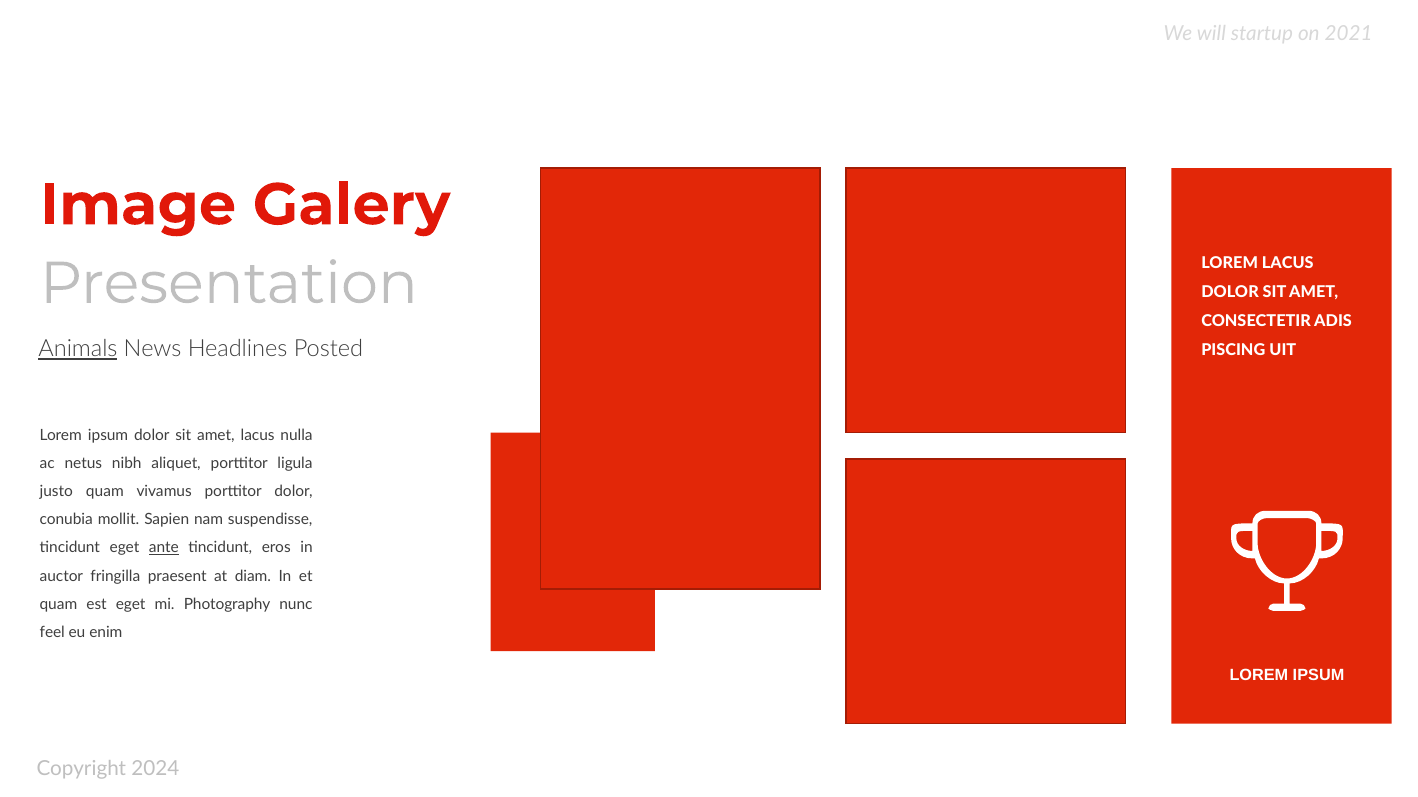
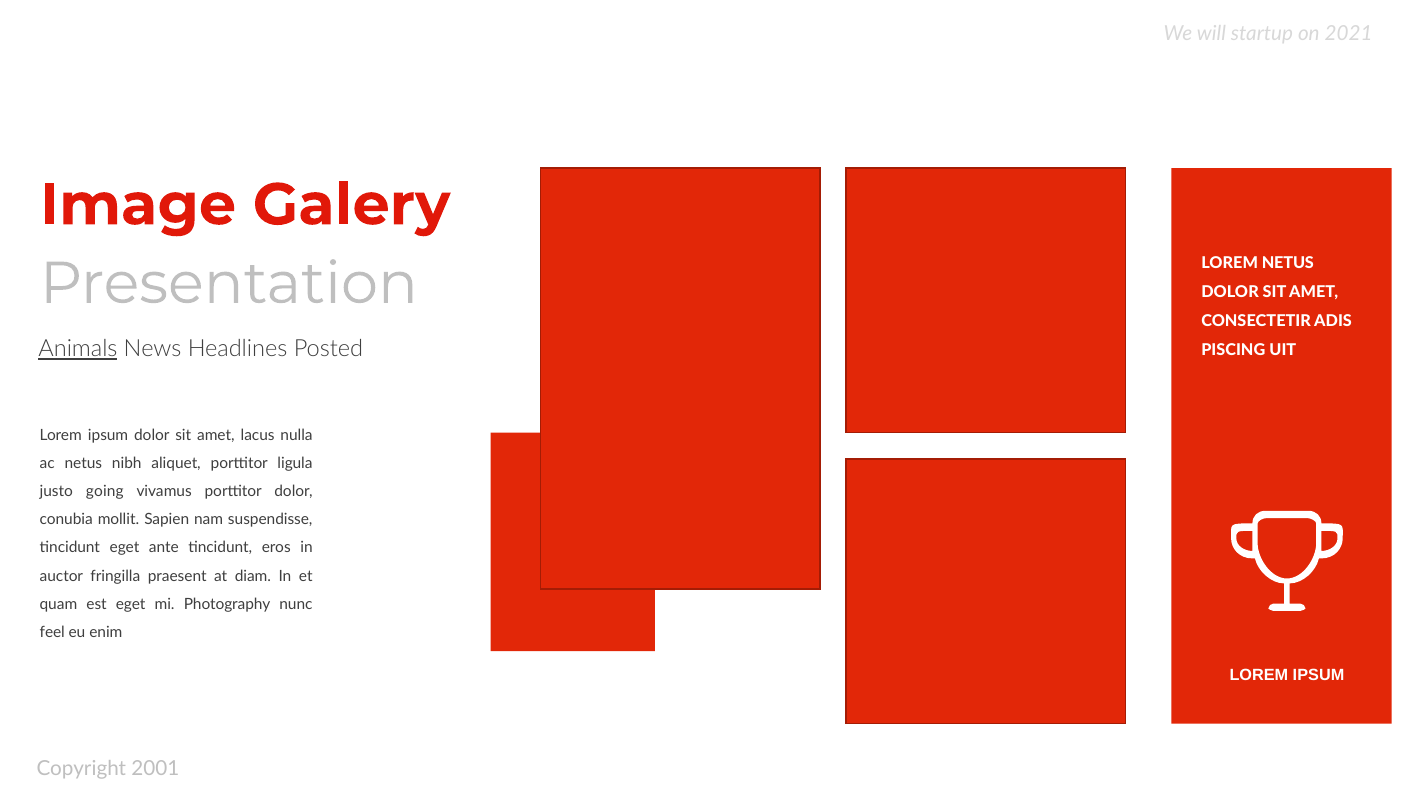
LOREM LACUS: LACUS -> NETUS (1288, 263)
justo quam: quam -> going (105, 492)
ante underline: present -> none (164, 548)
2024: 2024 -> 2001 (155, 769)
